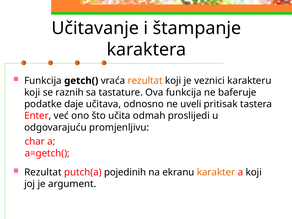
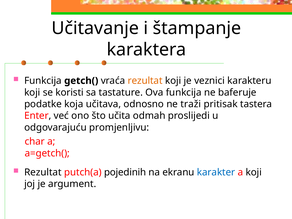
raznih: raznih -> koristi (70, 92)
daje: daje -> koja (74, 104)
uveli: uveli -> traži (191, 104)
karakter colour: orange -> blue (216, 172)
